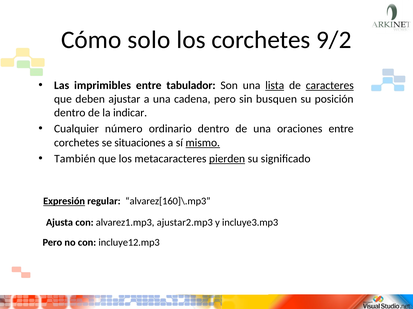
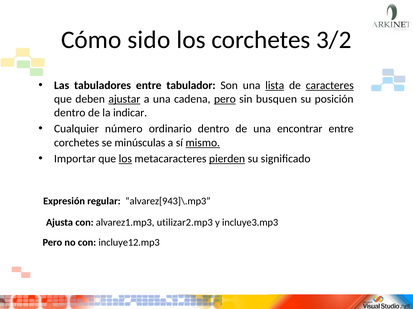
solo: solo -> sido (149, 40)
9/2: 9/2 -> 3/2 (334, 40)
imprimibles: imprimibles -> tabuladores (103, 85)
ajustar underline: none -> present (124, 99)
pero underline: none -> present (225, 99)
oraciones: oraciones -> encontrar (300, 129)
situaciones: situaciones -> minúsculas (140, 143)
También: También -> Importar (75, 159)
los underline: none -> present (125, 159)
Expresión underline: present -> none (64, 202)
alvarez[160]\.mp3: alvarez[160]\.mp3 -> alvarez[943]\.mp3 (168, 202)
ajustar2.mp3: ajustar2.mp3 -> utilizar2.mp3 (185, 223)
